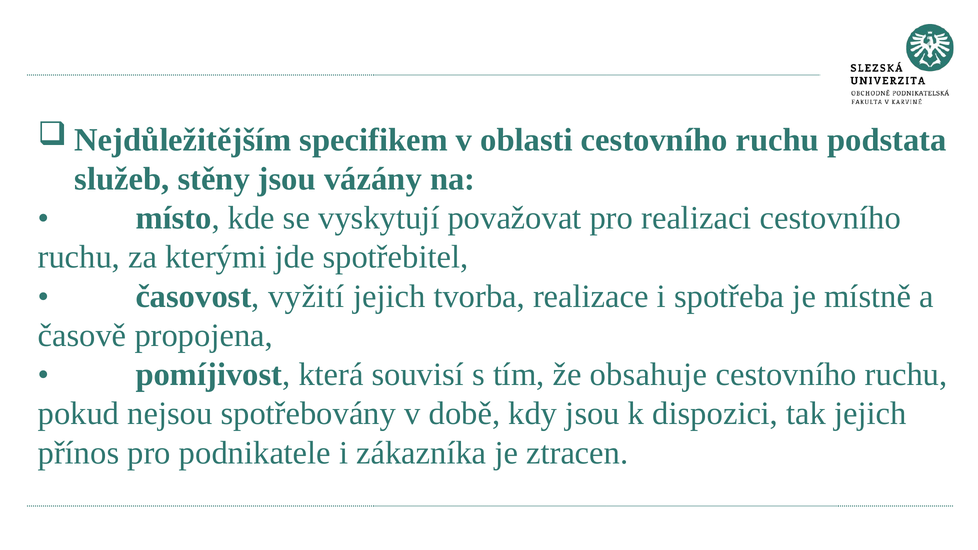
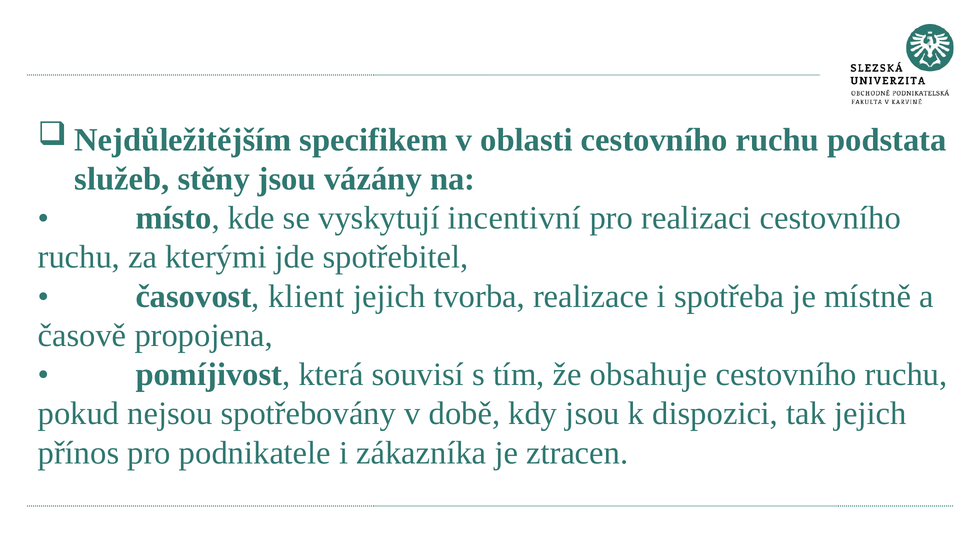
považovat: považovat -> incentivní (514, 218)
vyžití: vyžití -> klient (306, 296)
